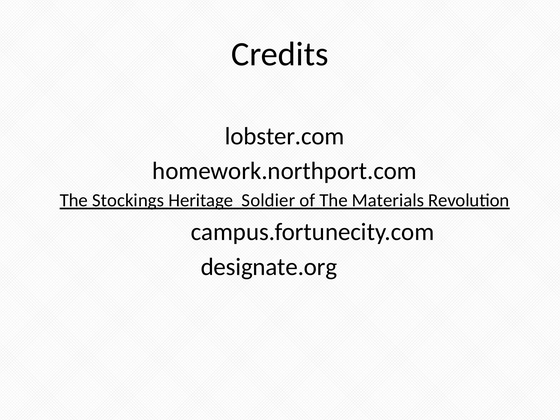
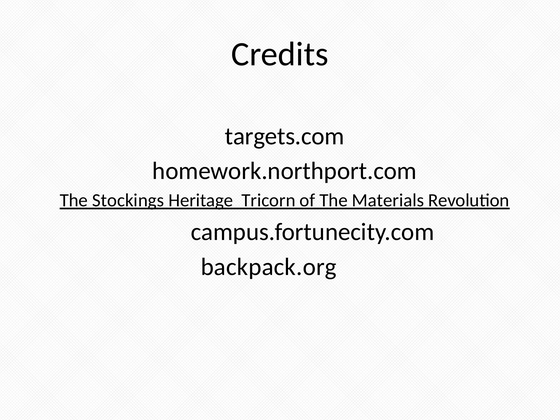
lobster.com: lobster.com -> targets.com (285, 136)
Soldier: Soldier -> Tricorn (269, 200)
designate.org: designate.org -> backpack.org (269, 267)
